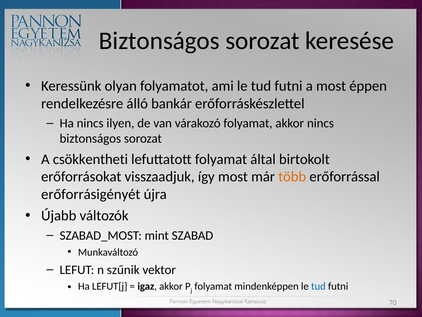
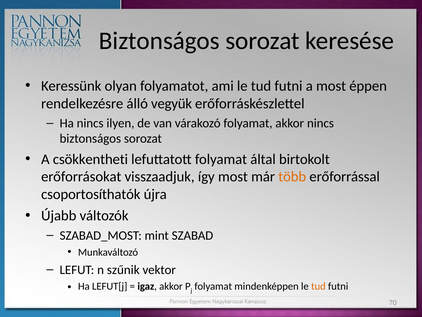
bankár: bankár -> vegyük (172, 103)
erőforrásigényét: erőforrásigényét -> csoportosíthatók (91, 194)
tud colour: blue -> orange (318, 286)
